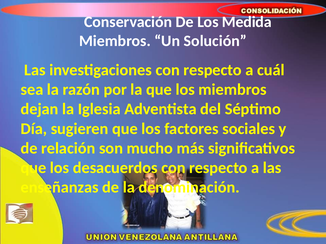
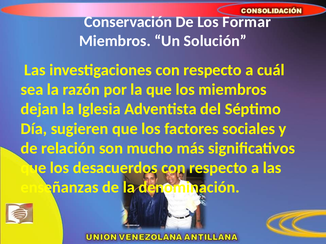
Medida: Medida -> Formar (247, 22)
